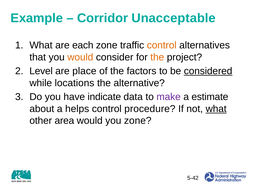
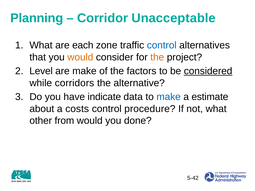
Example: Example -> Planning (37, 18)
control colour: orange -> blue (162, 45)
are place: place -> make (84, 71)
locations: locations -> corridors (74, 83)
make colour: purple -> blue (169, 97)
helps: helps -> costs (77, 109)
what underline: present -> none (216, 109)
area: area -> from (64, 121)
you zone: zone -> done (138, 121)
